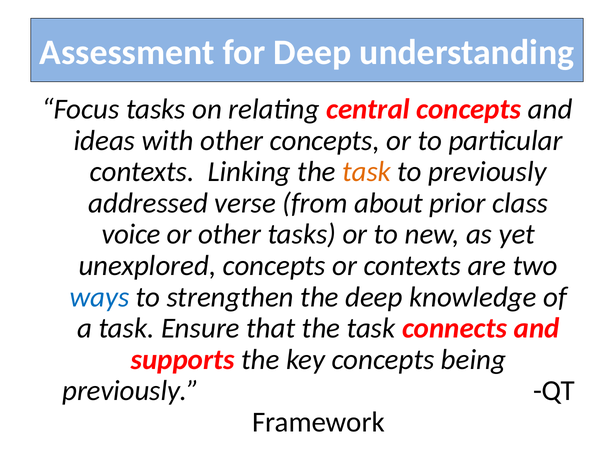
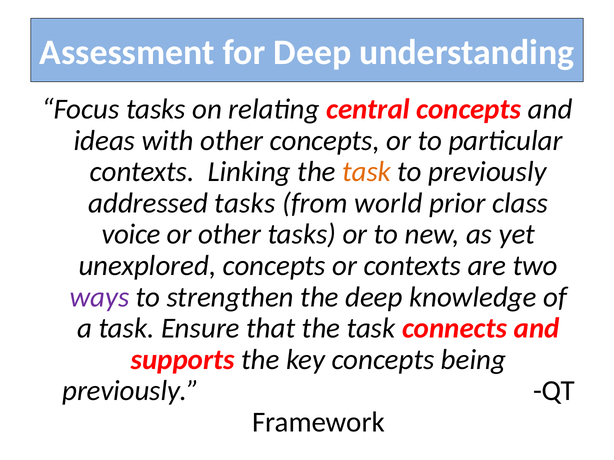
addressed verse: verse -> tasks (245, 203)
about: about -> world (388, 203)
ways colour: blue -> purple (99, 297)
